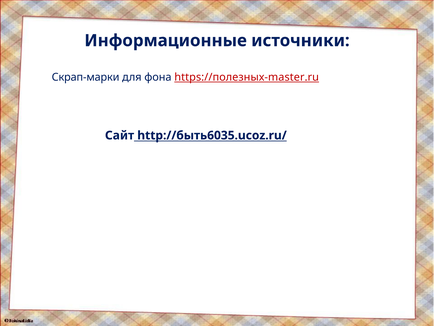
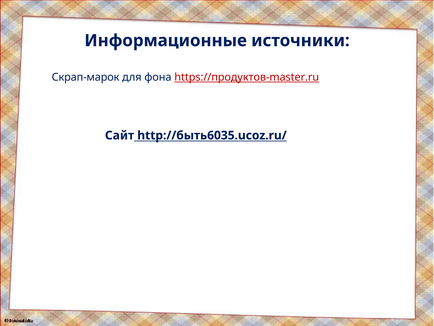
Скрап-марки: Скрап-марки -> Скрап-марок (86, 77)
https://полезных-master.ru: https://полезных-master.ru -> https://продуктов-master.ru (247, 77)
